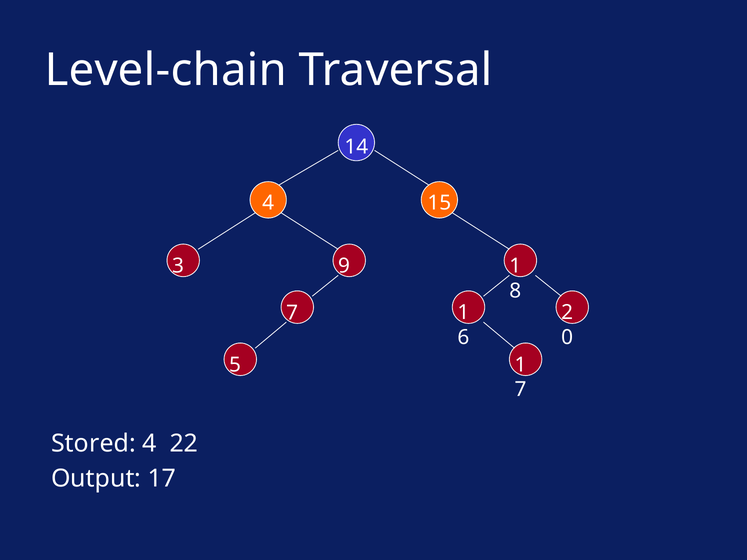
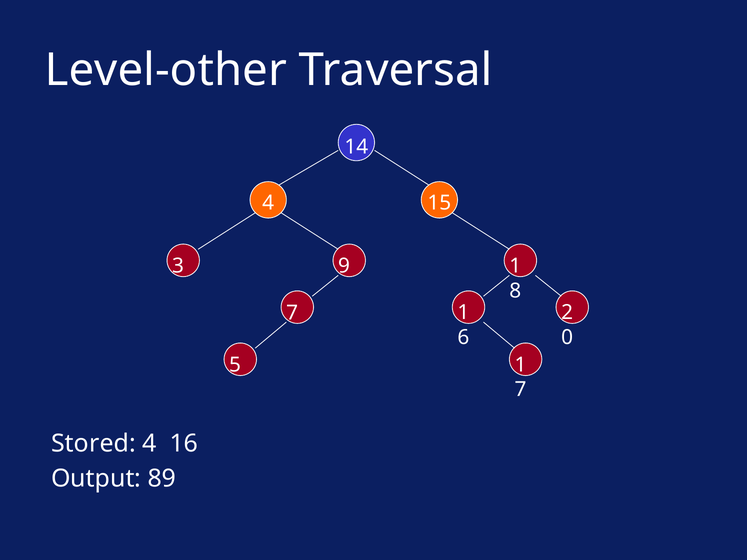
Level-chain: Level-chain -> Level-other (166, 70)
22: 22 -> 16 (184, 444)
17: 17 -> 89 (162, 479)
